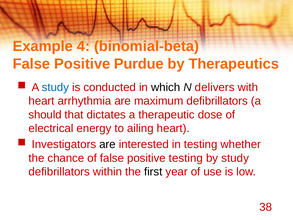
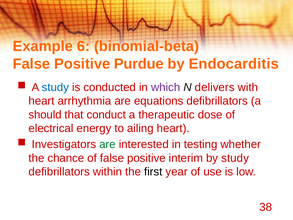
4: 4 -> 6 (83, 46)
Therapeutics: Therapeutics -> Endocarditis (234, 64)
which colour: black -> purple (166, 87)
maximum: maximum -> equations (159, 101)
dictates: dictates -> conduct (106, 115)
are colour: black -> green (107, 144)
positive testing: testing -> interim (186, 158)
